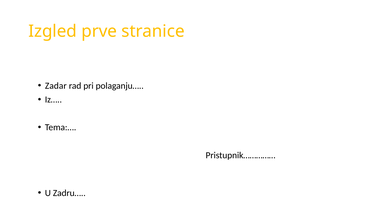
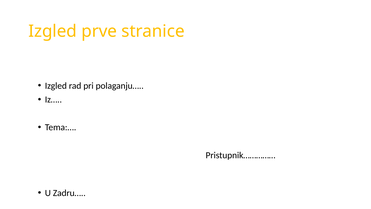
Zadar: Zadar -> Izgled (56, 86)
